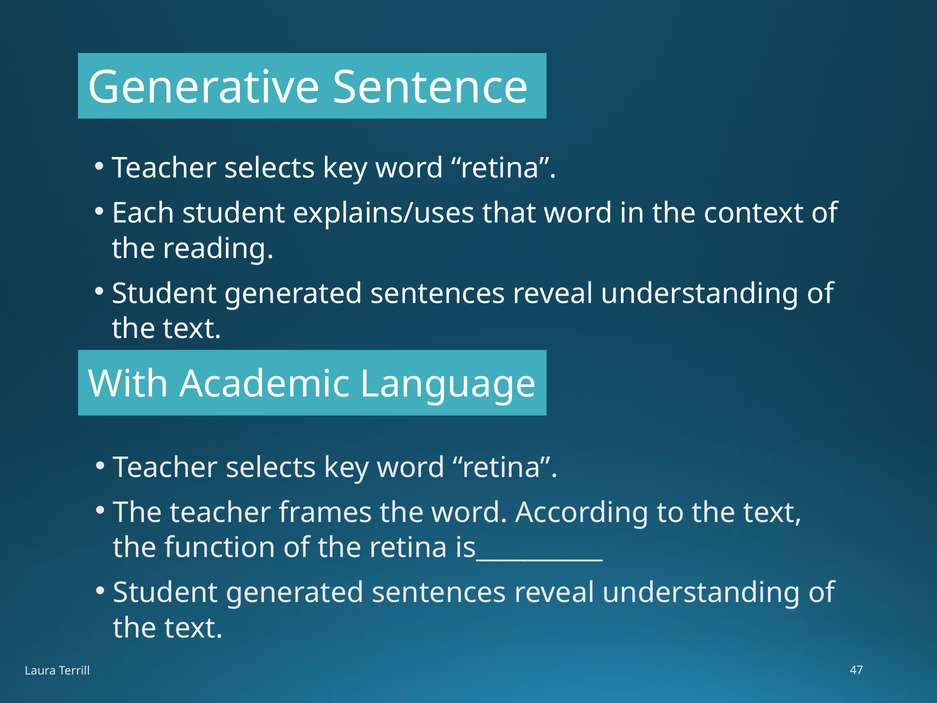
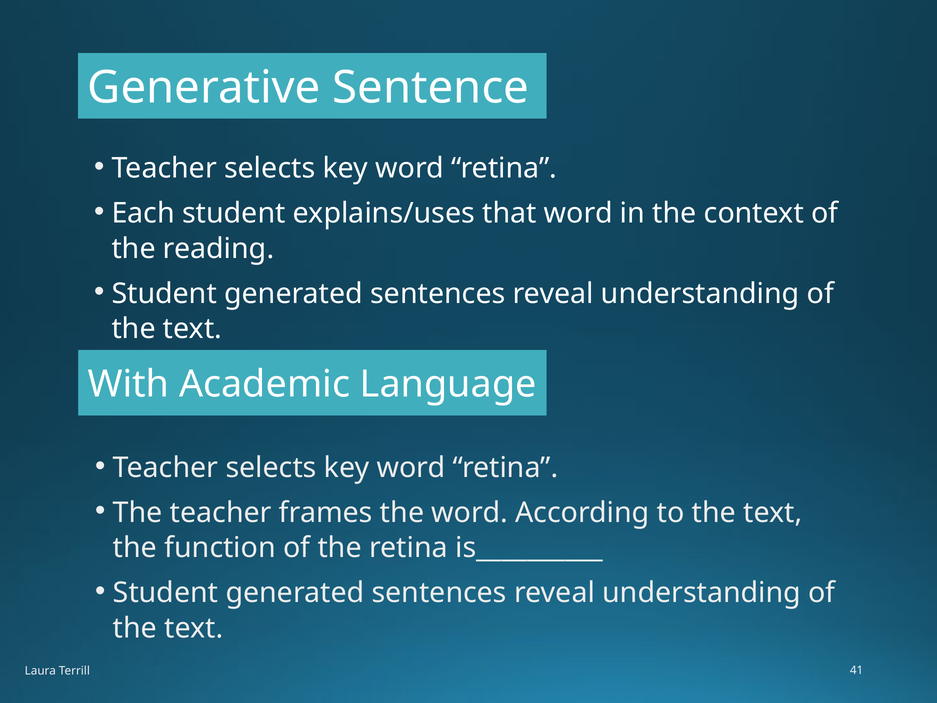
47: 47 -> 41 (857, 670)
